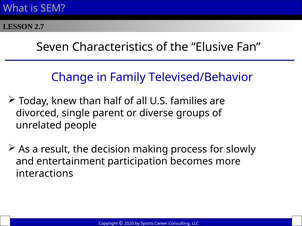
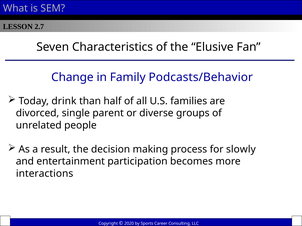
Televised/Behavior: Televised/Behavior -> Podcasts/Behavior (201, 77)
knew: knew -> drink (64, 101)
